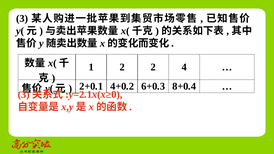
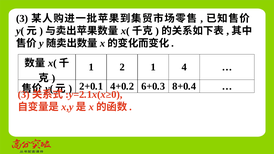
2 2: 2 -> 1 (153, 67)
